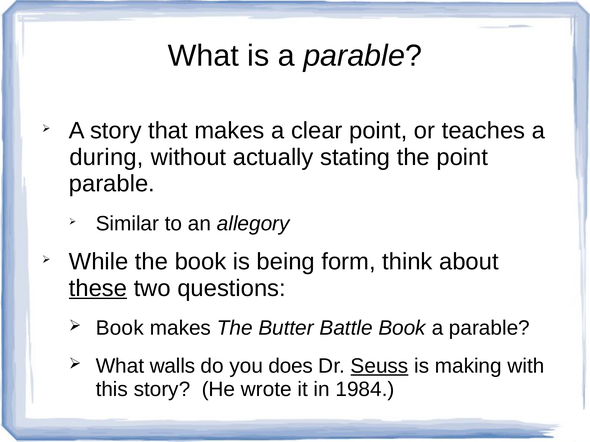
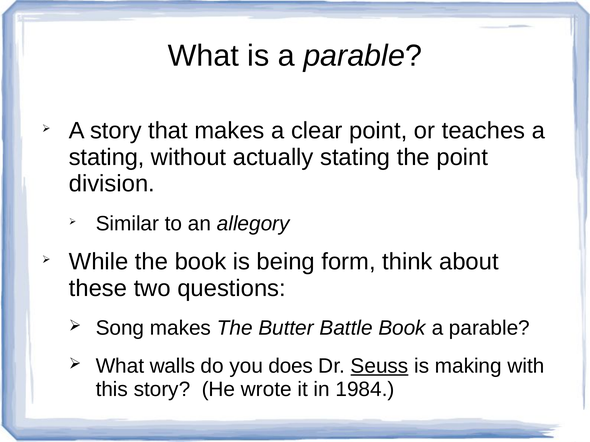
during: during -> stating (107, 157)
parable: parable -> division (112, 184)
these underline: present -> none (98, 288)
Book: Book -> Song (120, 328)
